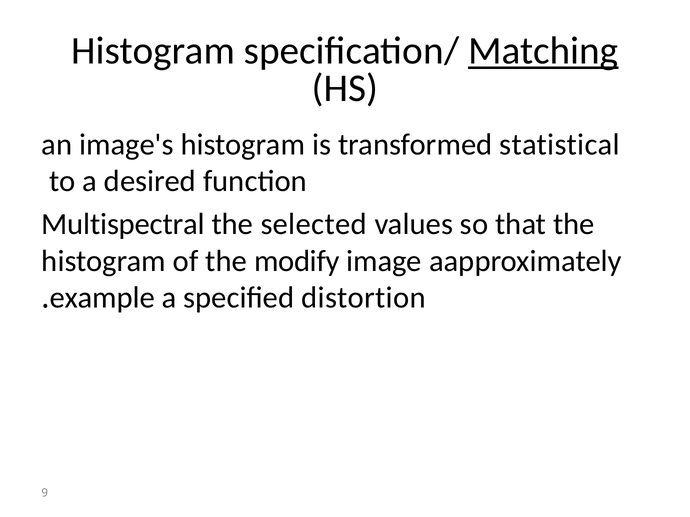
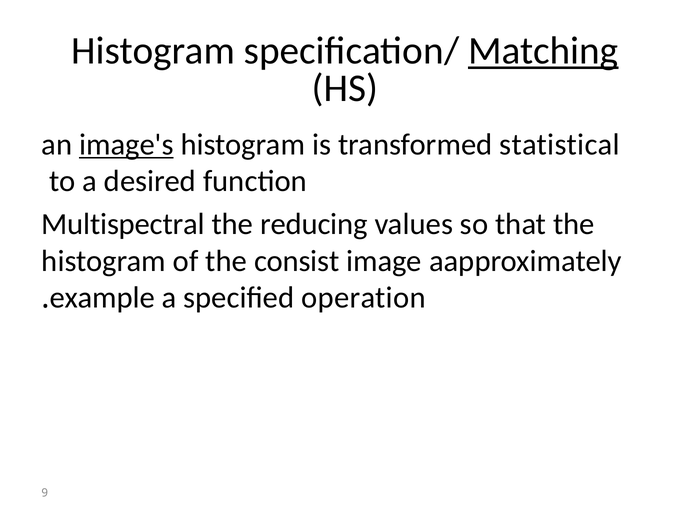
image's underline: none -> present (126, 145)
selected: selected -> reducing (314, 225)
modify: modify -> consist (297, 261)
distortion: distortion -> operation (364, 298)
